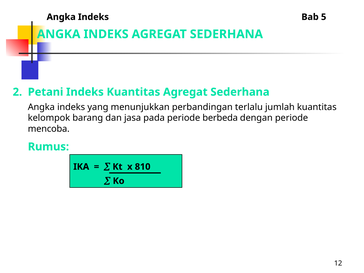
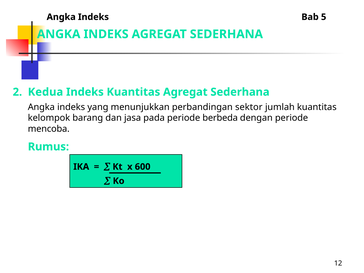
Petani: Petani -> Kedua (46, 92)
terlalu: terlalu -> sektor (249, 107)
810: 810 -> 600 (143, 167)
